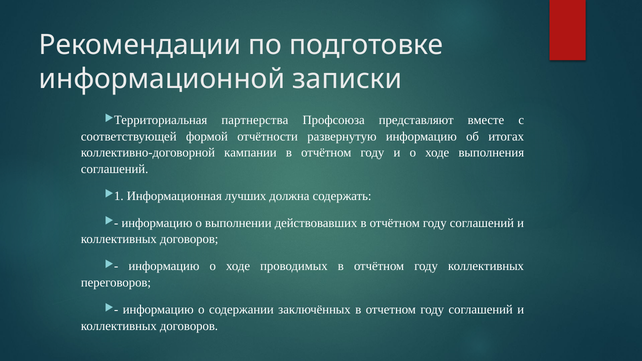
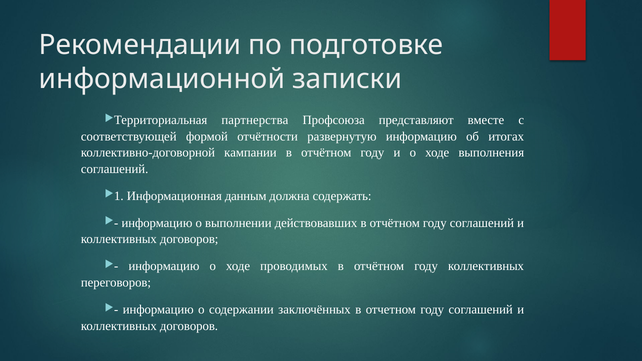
лучших: лучших -> данным (246, 196)
